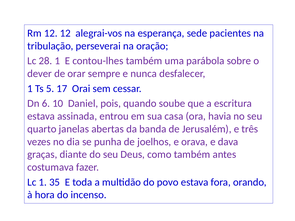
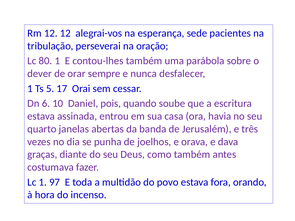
28: 28 -> 80 (45, 61)
35: 35 -> 97 (55, 182)
